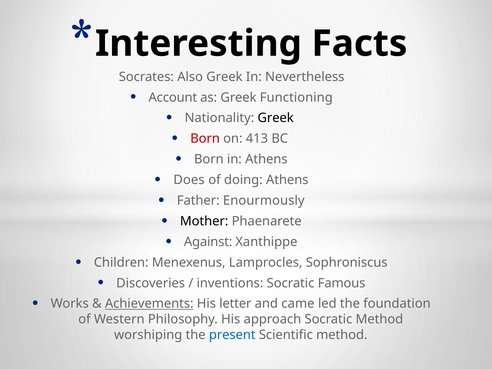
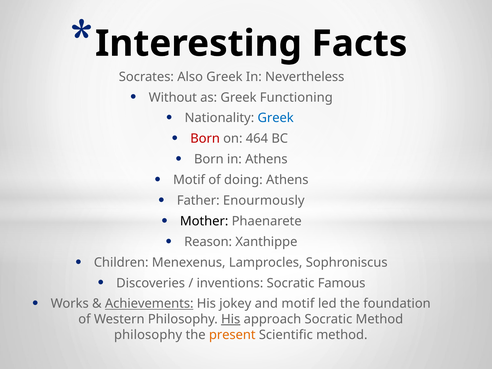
Account: Account -> Without (173, 97)
Greek colour: black -> blue (276, 118)
413: 413 -> 464 (257, 139)
Does: Does -> Motif (189, 180)
Against: Against -> Reason (208, 242)
letter: letter -> jokey (235, 304)
and came: came -> motif (298, 304)
His underline: none -> present (231, 319)
worshiping: worshiping -> philosophy (148, 335)
present colour: blue -> orange (232, 335)
